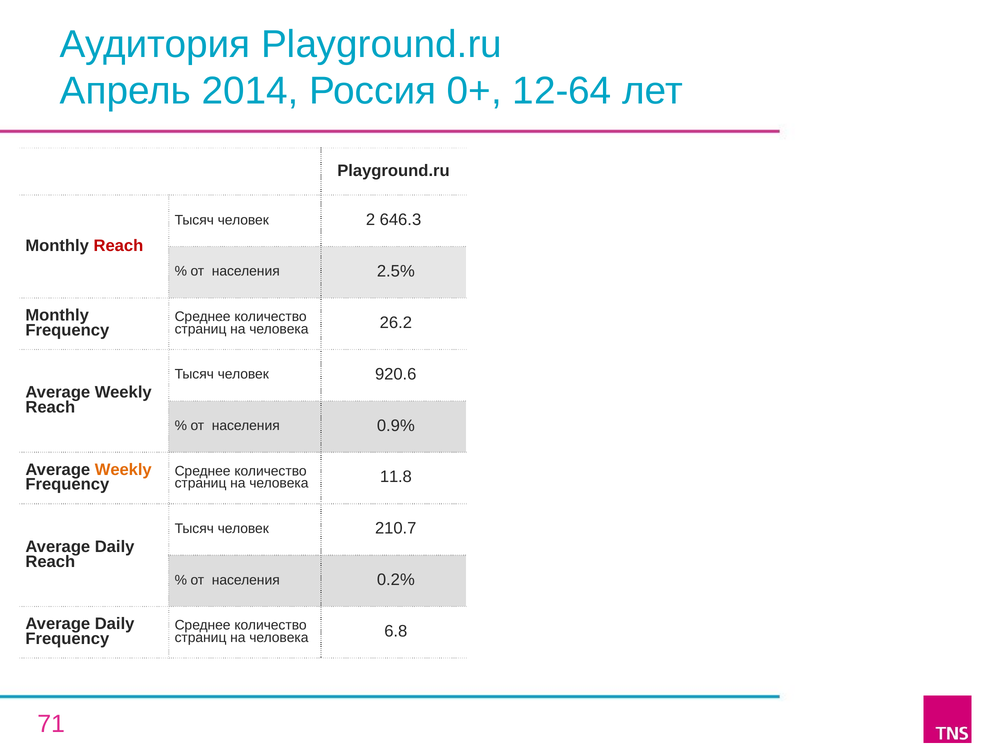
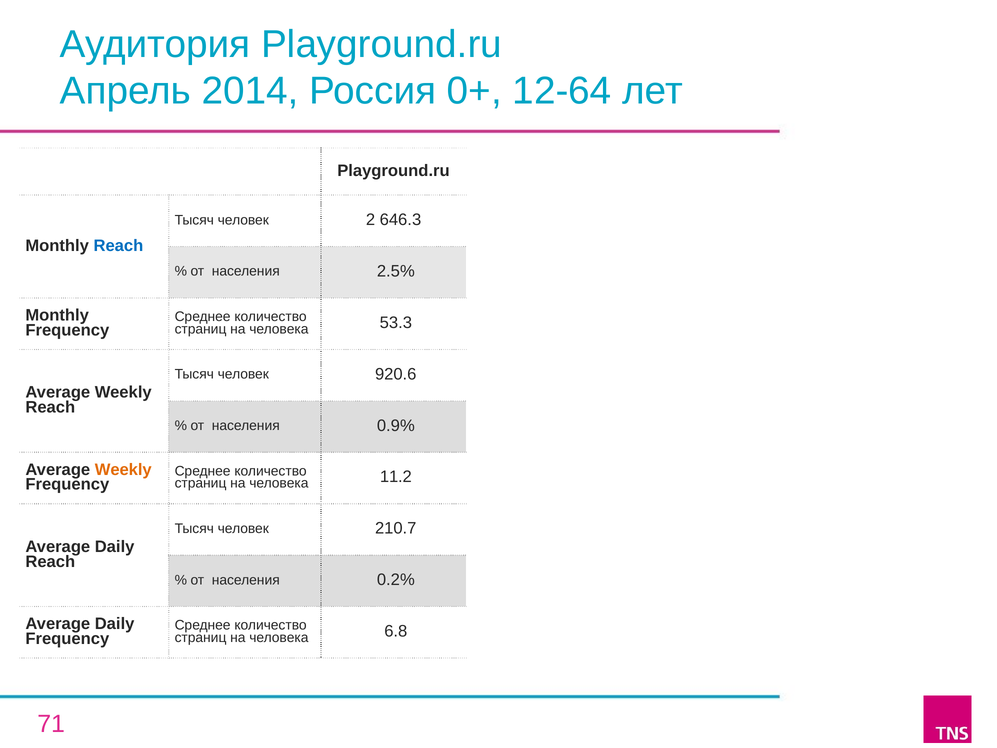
Reach colour: red -> blue (118, 245)
26.2: 26.2 -> 53.3 (396, 323)
11.8: 11.8 -> 11.2 (396, 477)
